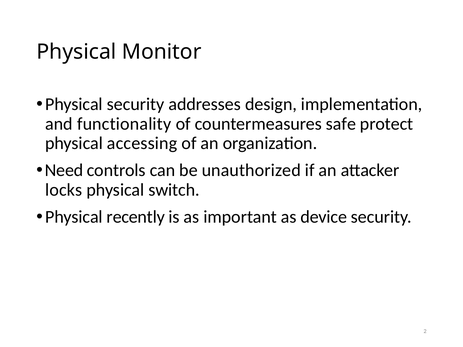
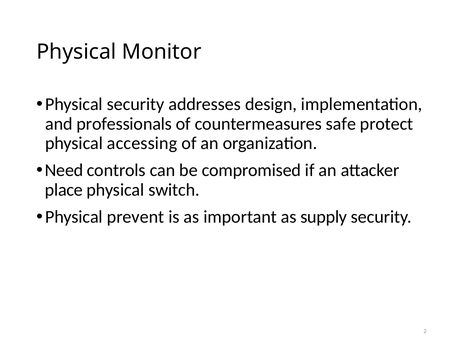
functionality: functionality -> professionals (124, 124)
unauthorized: unauthorized -> compromised (251, 170)
locks: locks -> place (64, 190)
recently: recently -> prevent (136, 217)
device: device -> supply (324, 217)
